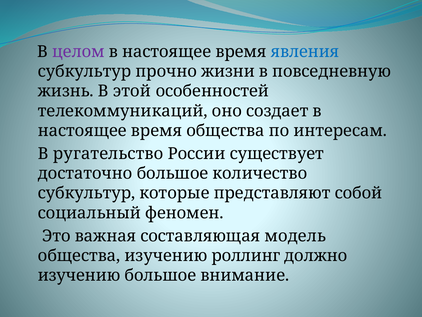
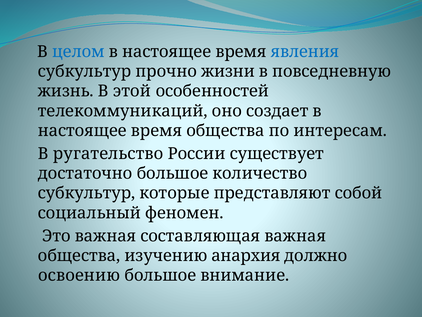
целом colour: purple -> blue (78, 52)
составляющая модель: модель -> важная (295, 236)
роллинг: роллинг -> анархия (246, 255)
изучению: изучению -> освоению (79, 275)
